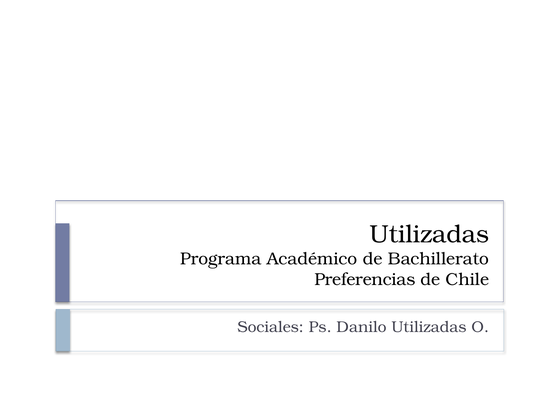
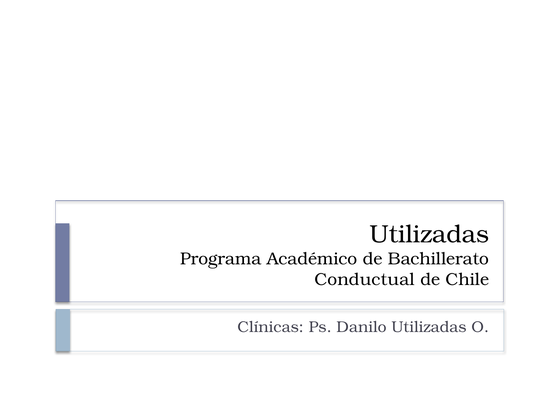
Preferencias: Preferencias -> Conductual (365, 280)
Sociales: Sociales -> Clínicas (271, 327)
